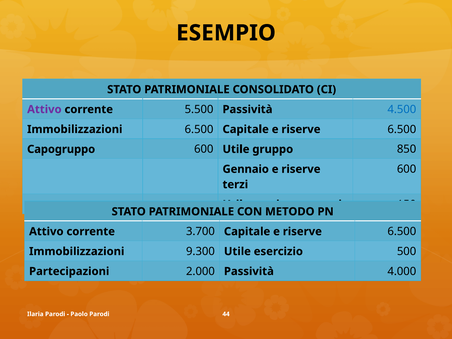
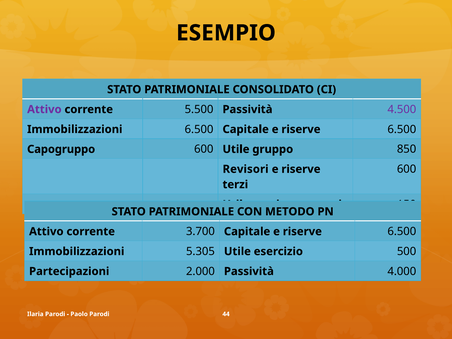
4.500 colour: blue -> purple (402, 109)
Gennaio: Gennaio -> Revisori (246, 169)
9.300: 9.300 -> 5.305 (200, 251)
